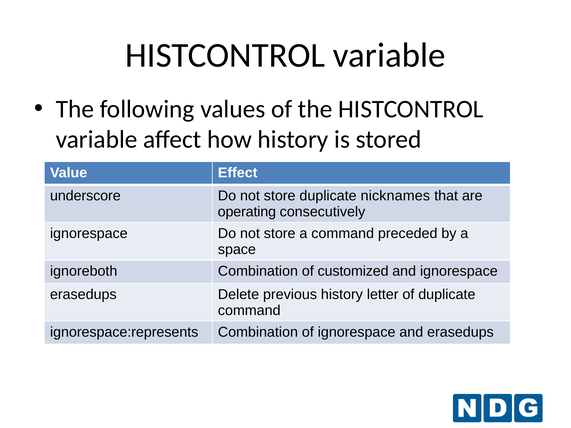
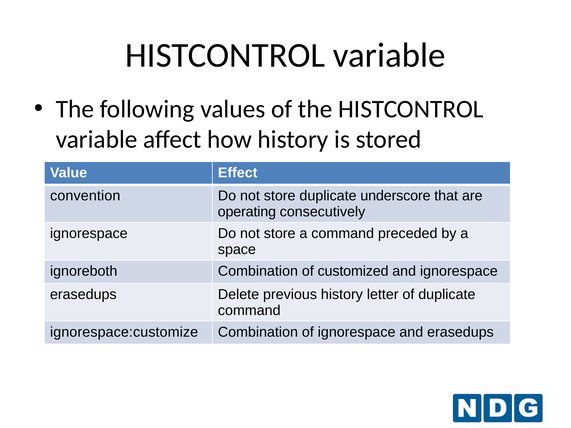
underscore: underscore -> convention (85, 196)
nicknames: nicknames -> underscore (395, 196)
ignorespace:represents: ignorespace:represents -> ignorespace:customize (124, 332)
